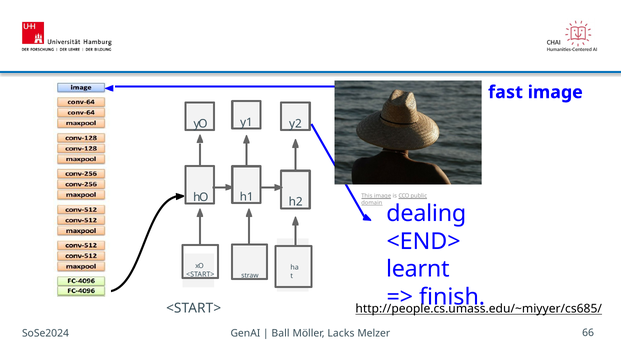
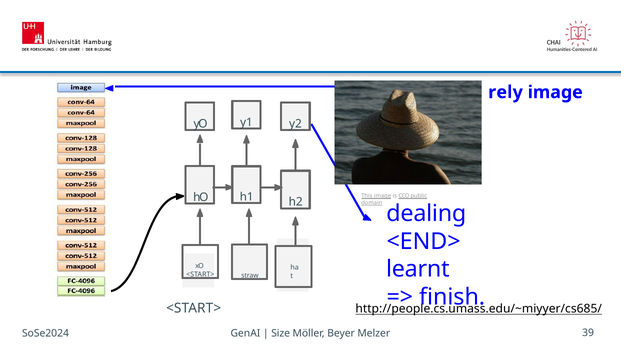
fast: fast -> rely (506, 92)
Ball: Ball -> Size (281, 334)
Lacks: Lacks -> Beyer (341, 334)
66: 66 -> 39 (588, 333)
